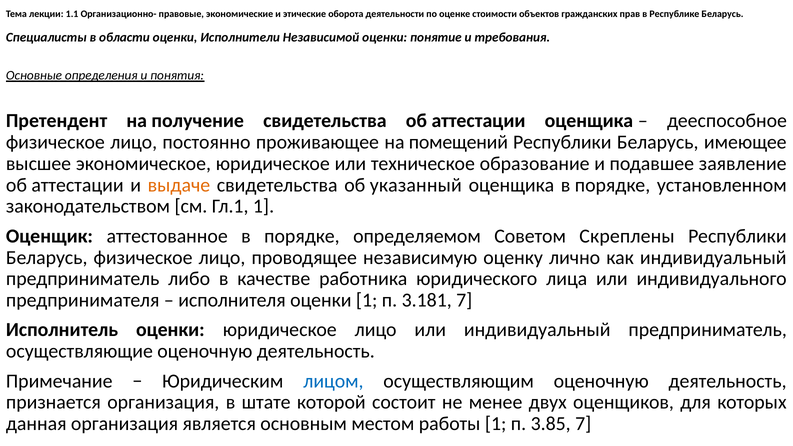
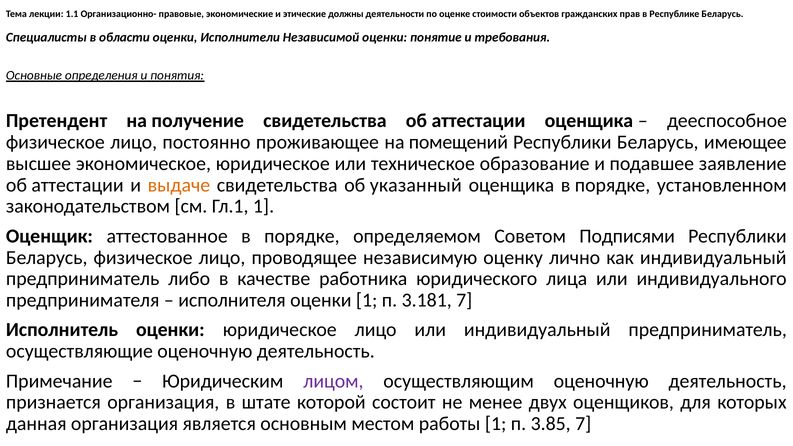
оборота: оборота -> должны (346, 14)
Скреплены: Скреплены -> Подписями (627, 236)
лицом colour: blue -> purple (333, 381)
